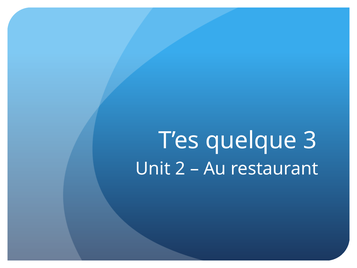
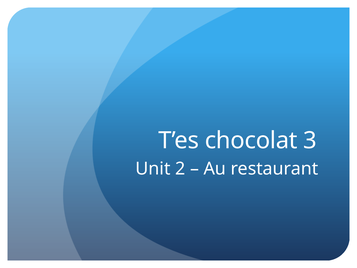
quelque: quelque -> chocolat (251, 140)
